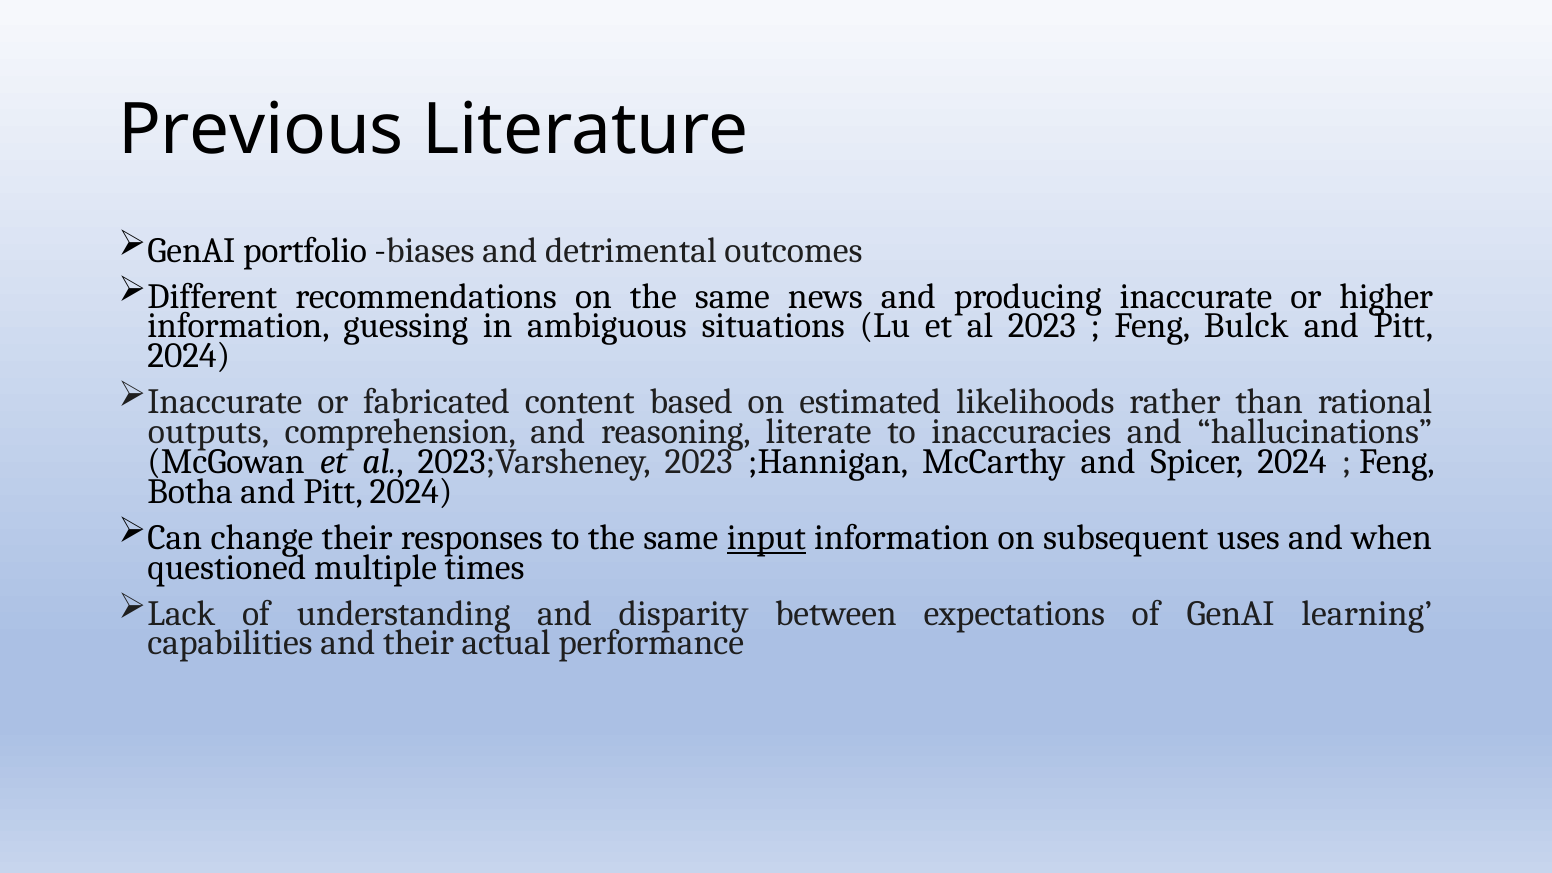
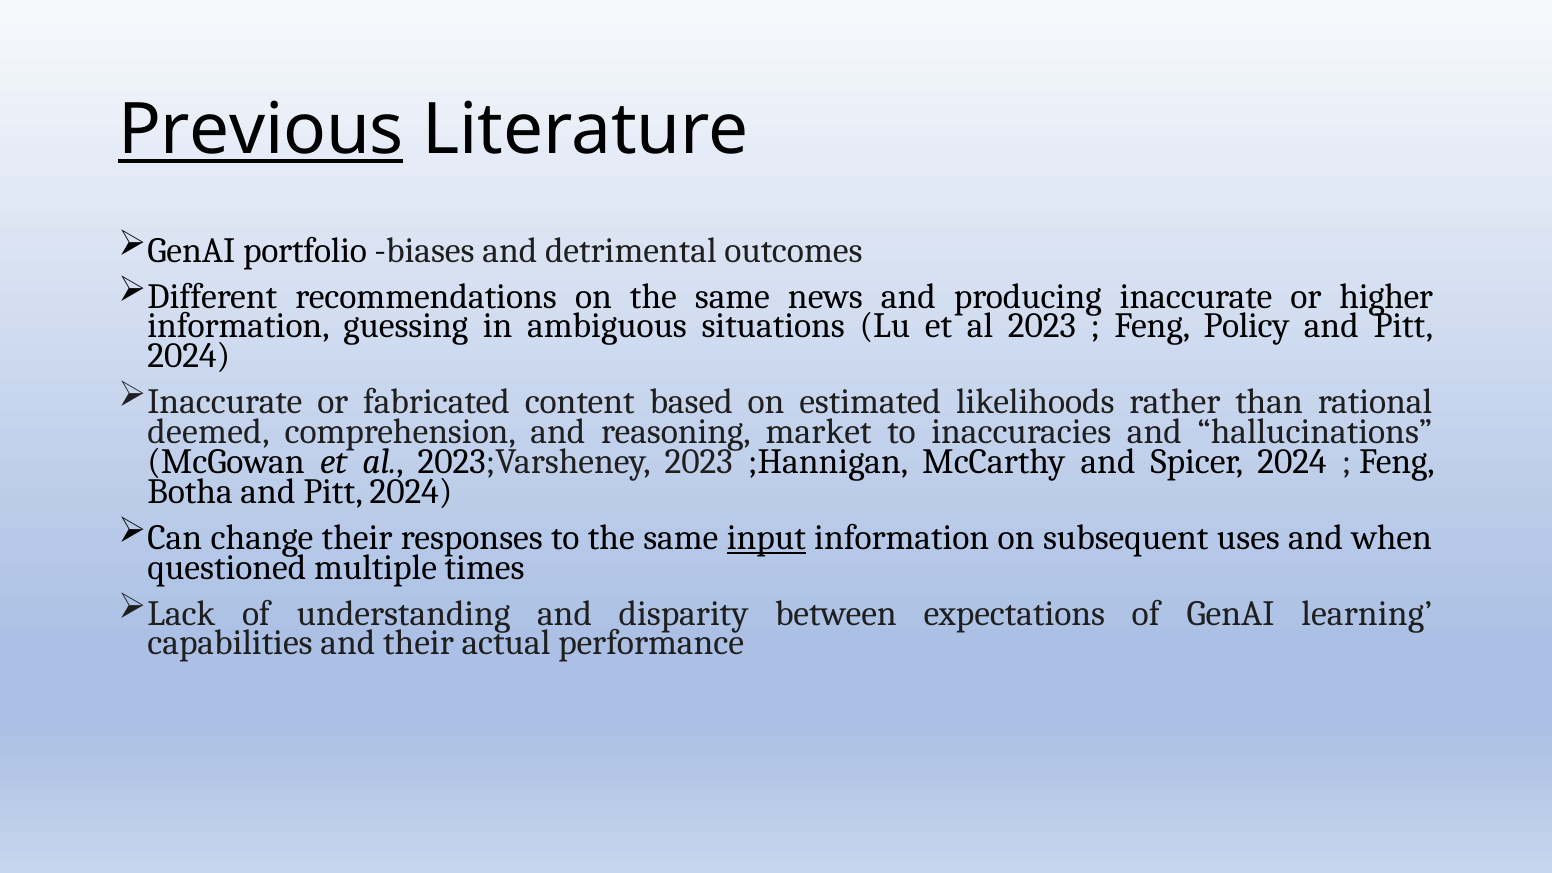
Previous underline: none -> present (261, 130)
Bulck: Bulck -> Policy (1247, 326)
outputs: outputs -> deemed (209, 432)
literate: literate -> market (819, 432)
